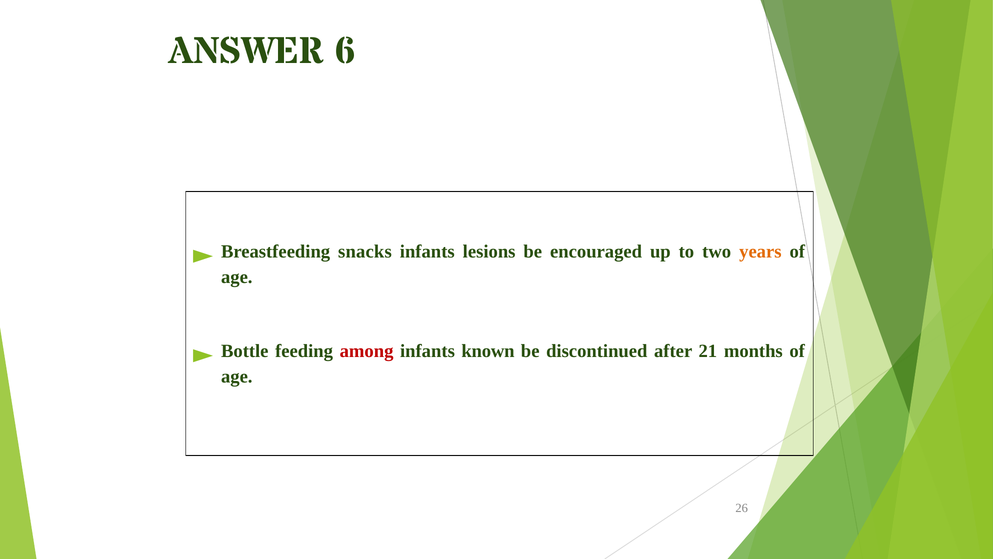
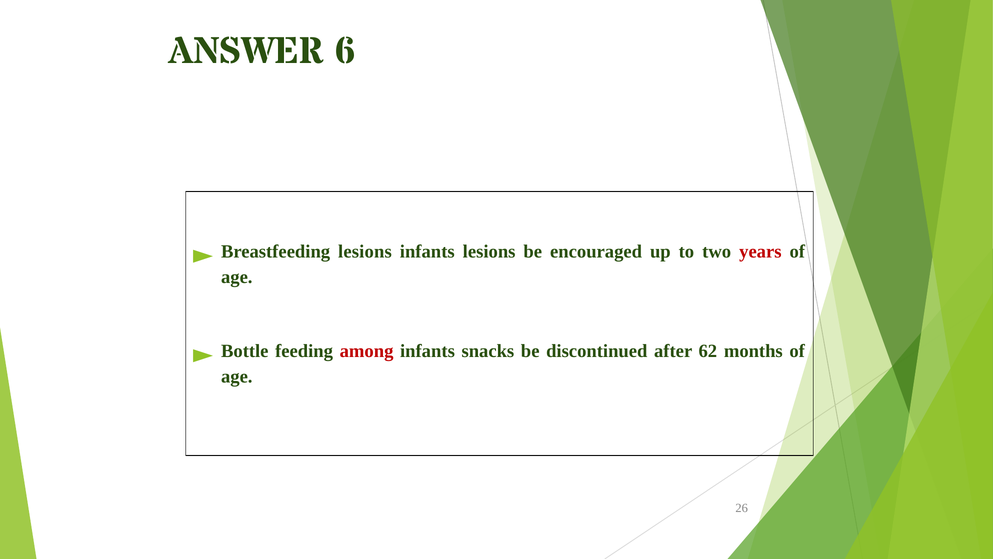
Breastfeeding snacks: snacks -> lesions (365, 252)
years colour: orange -> red (760, 252)
known: known -> snacks (488, 351)
21: 21 -> 62 (708, 351)
